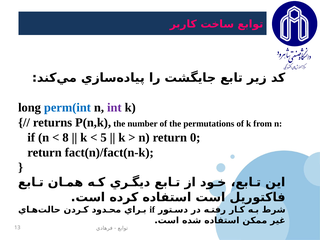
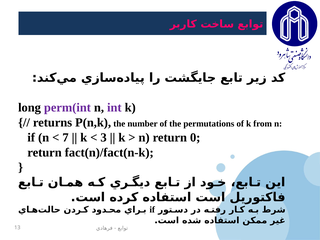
perm(int colour: blue -> purple (67, 108)
8: 8 -> 7 (66, 137)
5: 5 -> 3 (104, 137)
